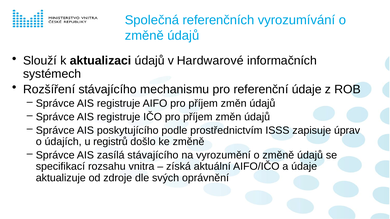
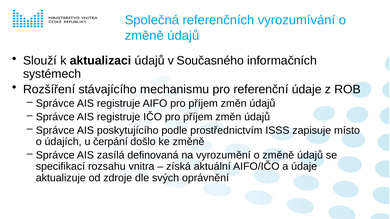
Hardwarové: Hardwarové -> Současného (210, 61)
úprav: úprav -> místo (347, 130)
registrů: registrů -> čerpání (110, 142)
zasílá stávajícího: stávajícího -> definovaná (153, 155)
